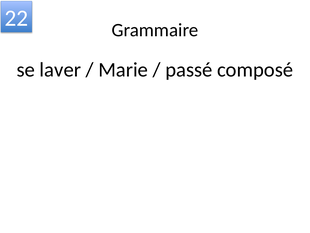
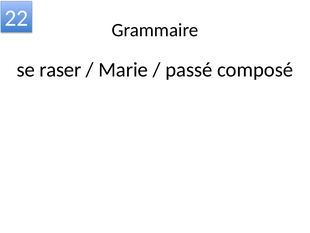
laver: laver -> raser (60, 70)
